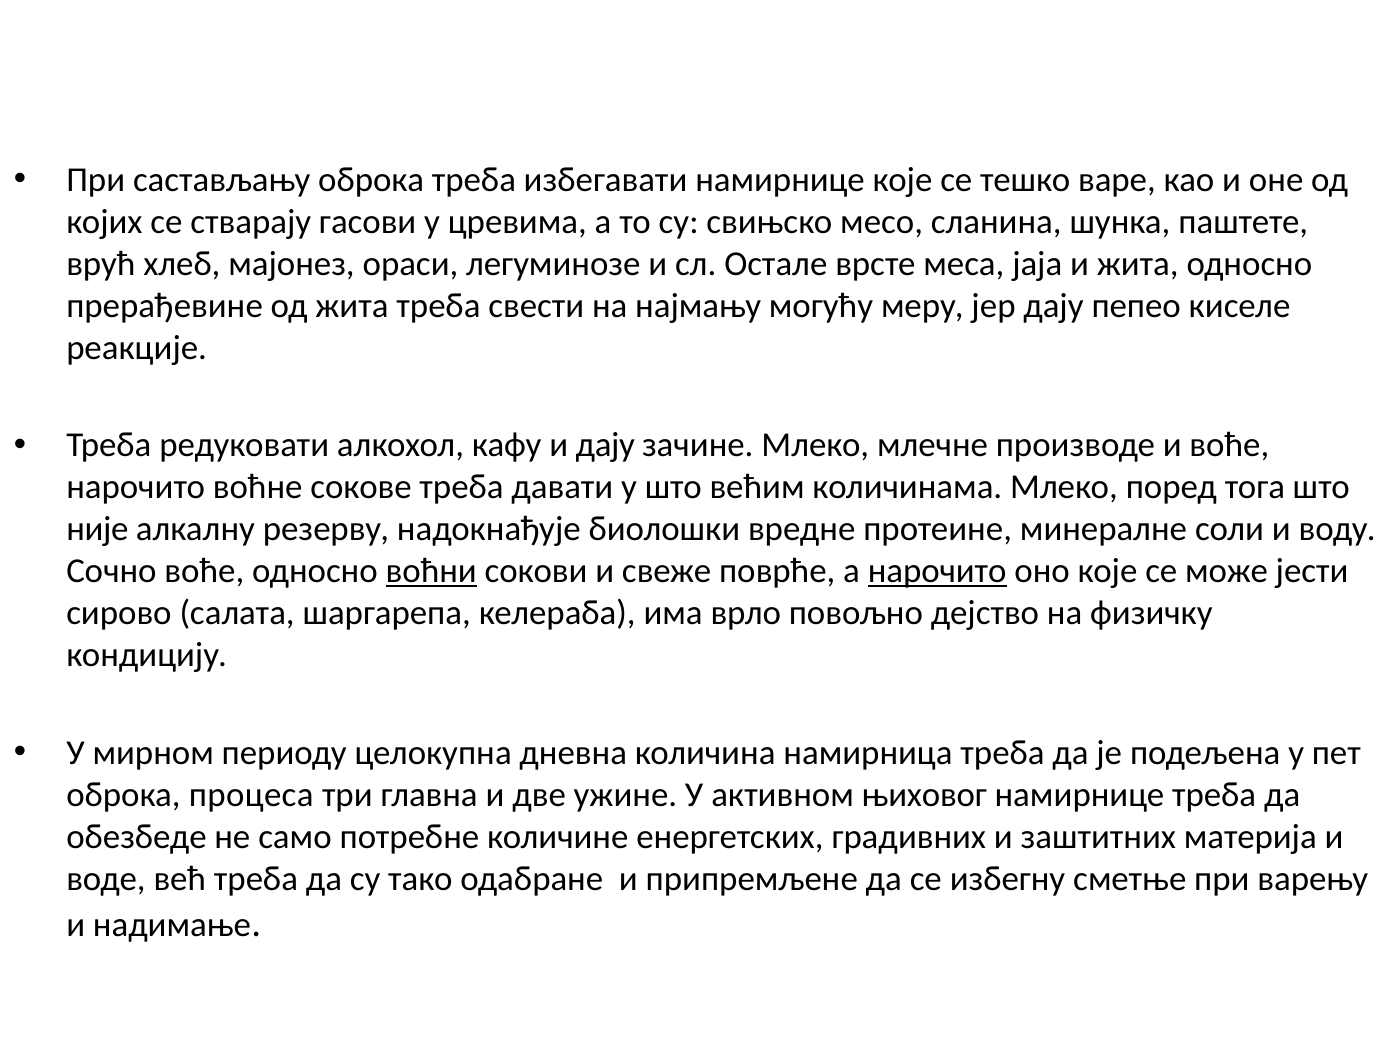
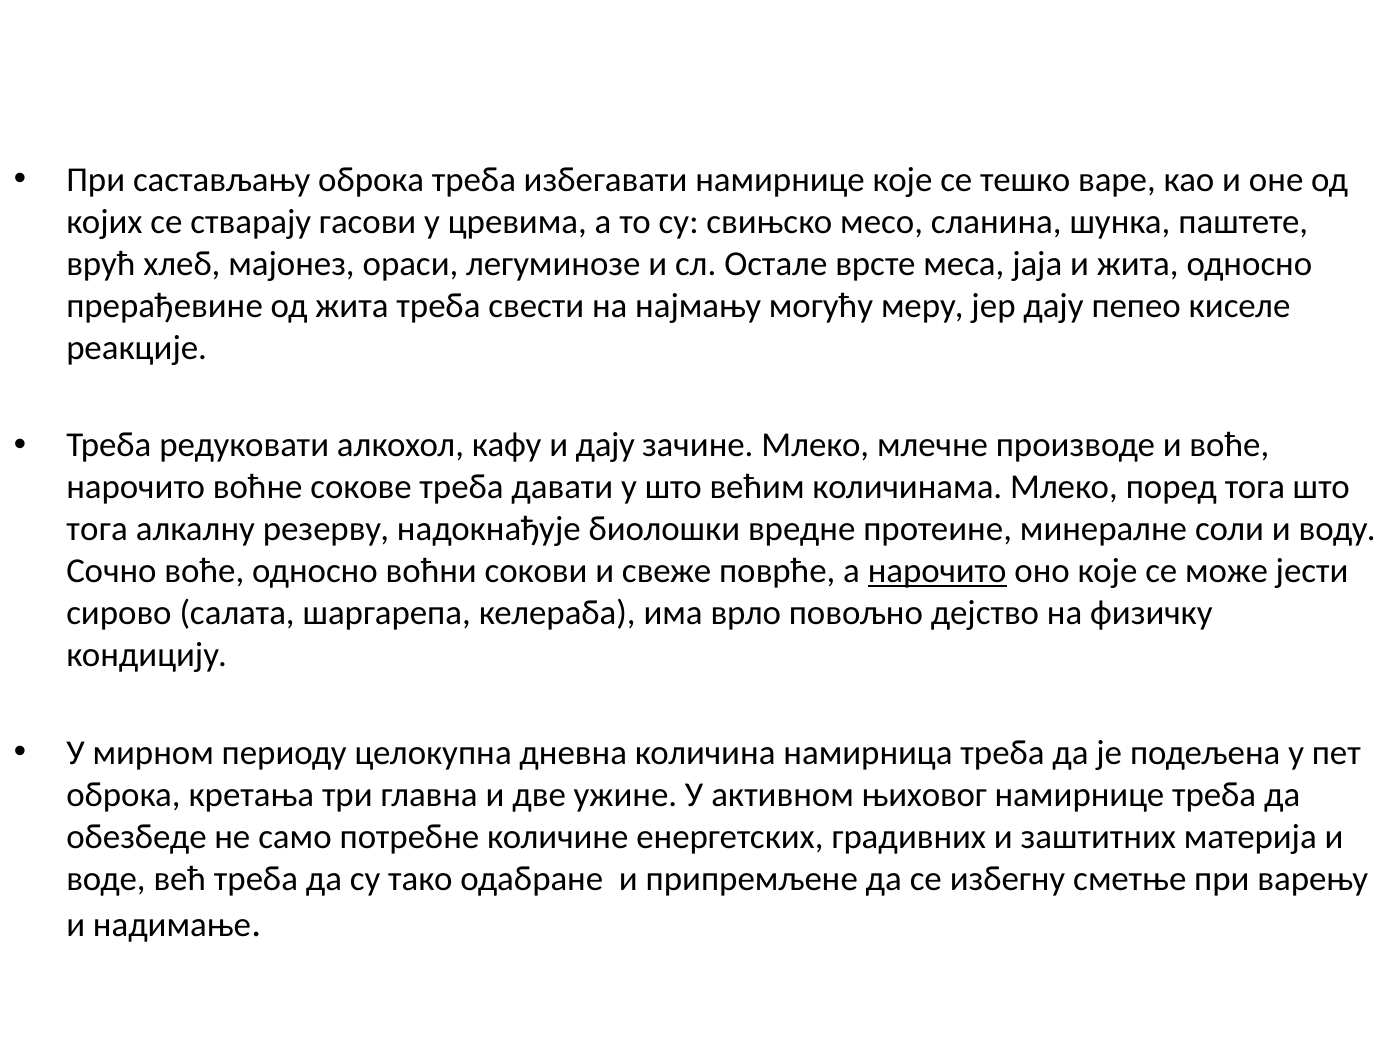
није: није -> тога (97, 529)
воћни underline: present -> none (431, 571)
процеса: процеса -> кретања (251, 795)
